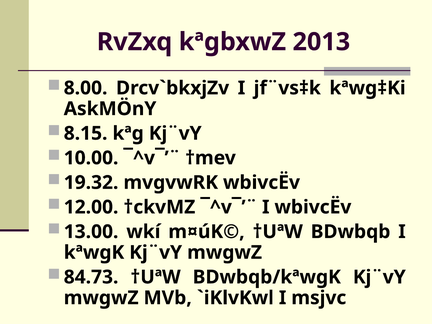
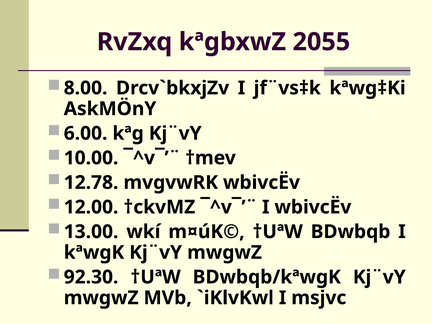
2013: 2013 -> 2055 (321, 42)
8.15: 8.15 -> 6.00 (86, 133)
19.32: 19.32 -> 12.78 (91, 183)
84.73: 84.73 -> 92.30 (91, 277)
